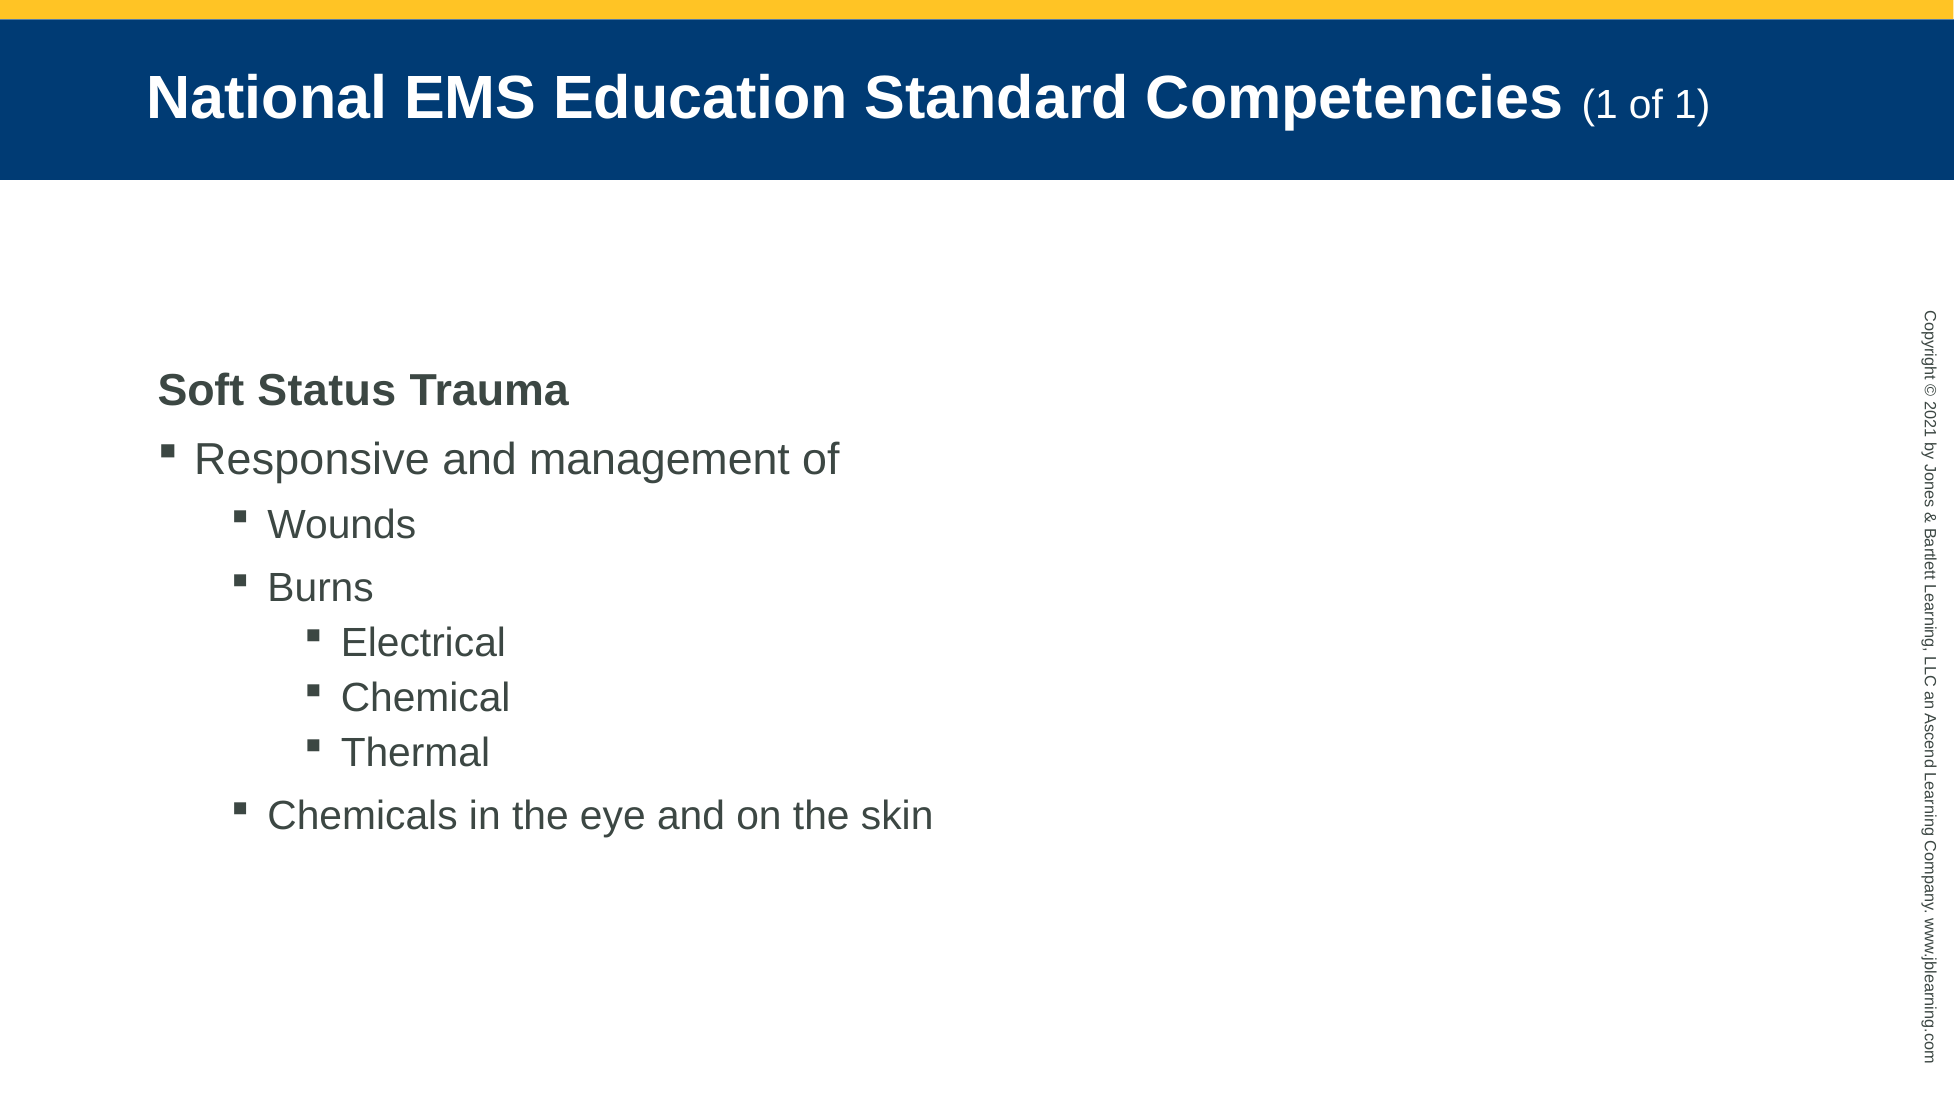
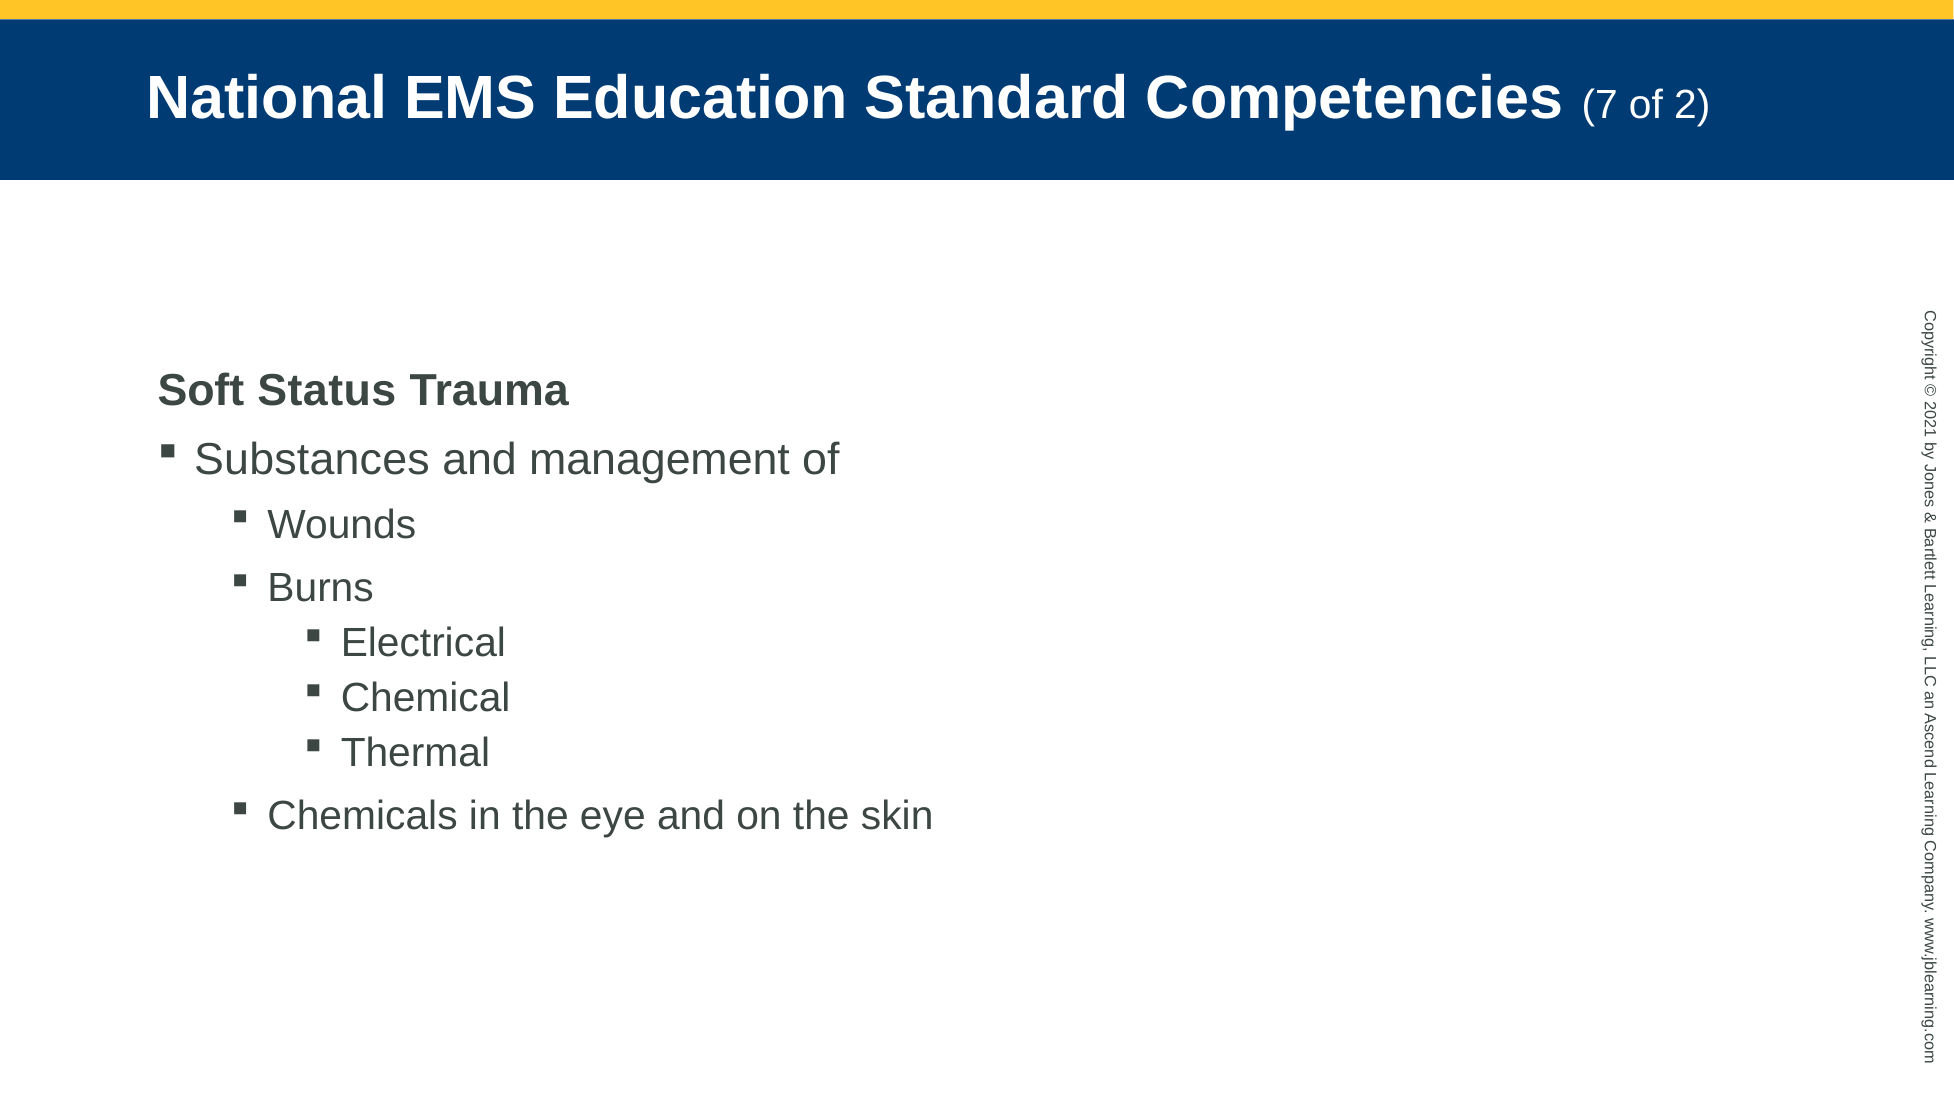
Competencies 1: 1 -> 7 (1600, 105)
of 1: 1 -> 2 (1692, 105)
Responsive: Responsive -> Substances (312, 460)
